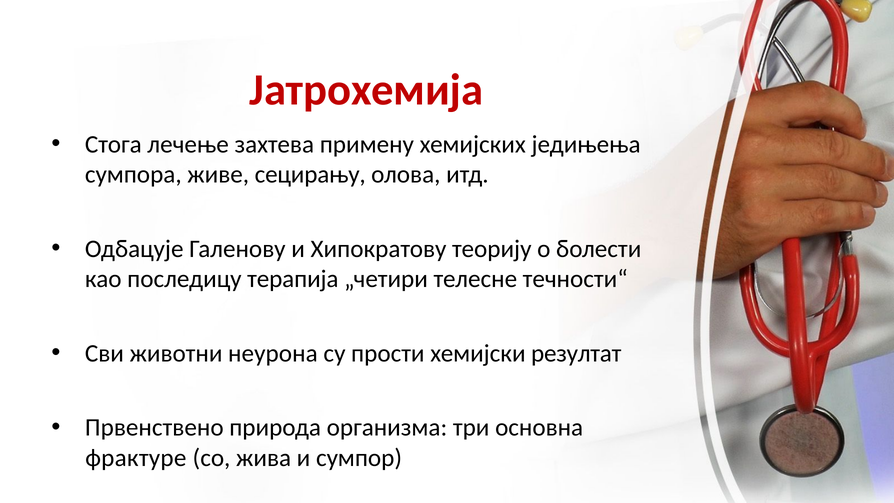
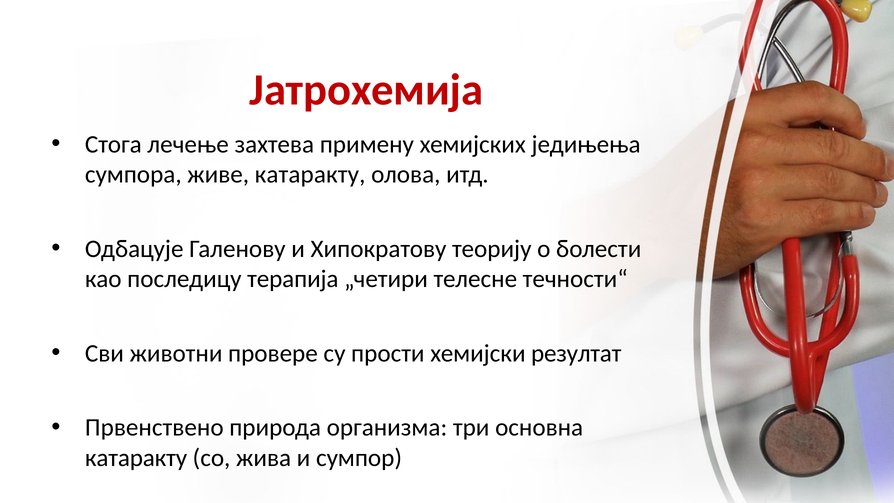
живе сецирању: сецирању -> катаракту (310, 174)
неурона: неурона -> провере (273, 353)
фрактуре: фрактуре -> катаракту (136, 458)
